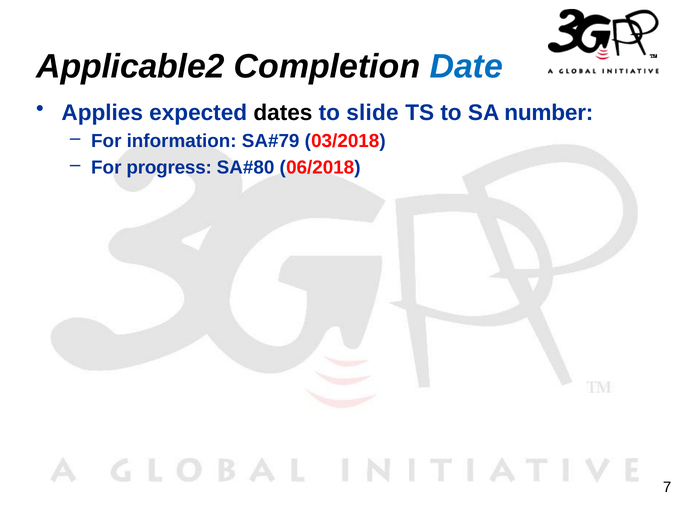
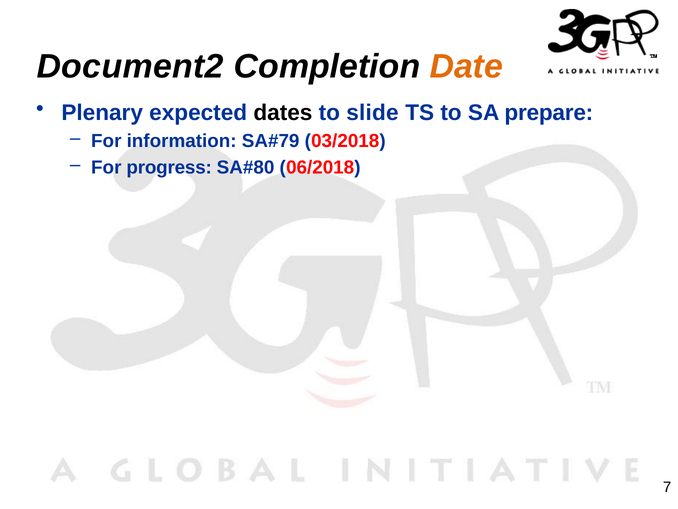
Applicable2: Applicable2 -> Document2 (130, 67)
Date colour: blue -> orange (466, 67)
Applies: Applies -> Plenary (102, 112)
number: number -> prepare (549, 112)
